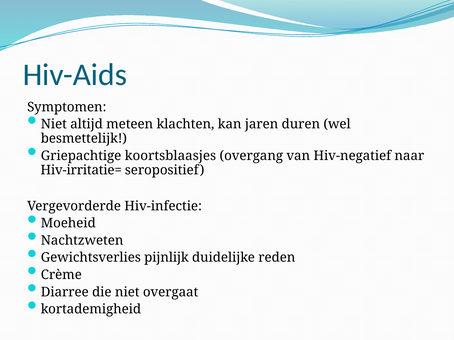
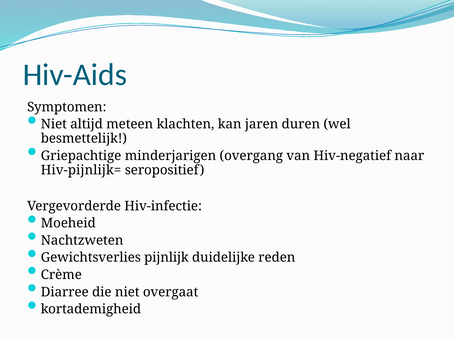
koortsblaasjes: koortsblaasjes -> minderjarigen (170, 156)
Hiv-irritatie=: Hiv-irritatie= -> Hiv-pijnlijk= (81, 170)
